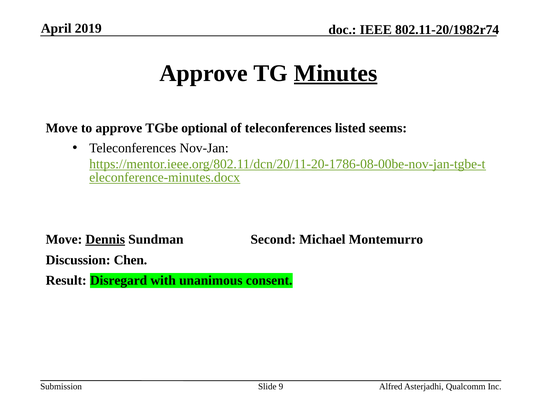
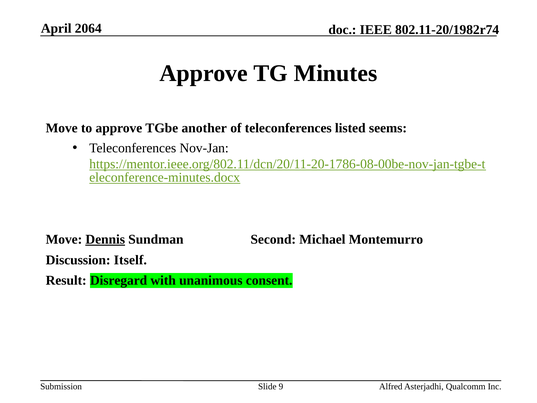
2019: 2019 -> 2064 (88, 28)
Minutes underline: present -> none (336, 73)
optional: optional -> another (204, 128)
Chen: Chen -> Itself (130, 260)
